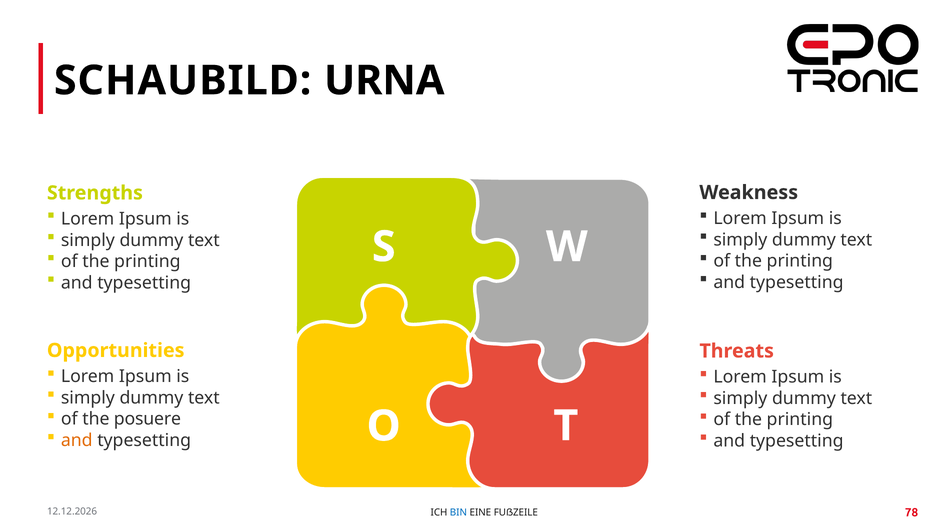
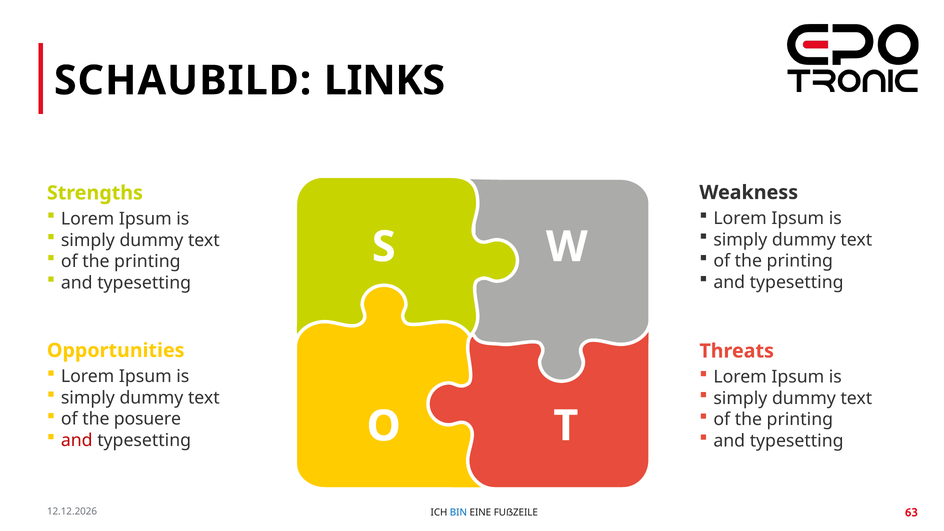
URNA: URNA -> LINKS (384, 81)
and colour: orange -> red (77, 440)
78: 78 -> 63 (911, 512)
